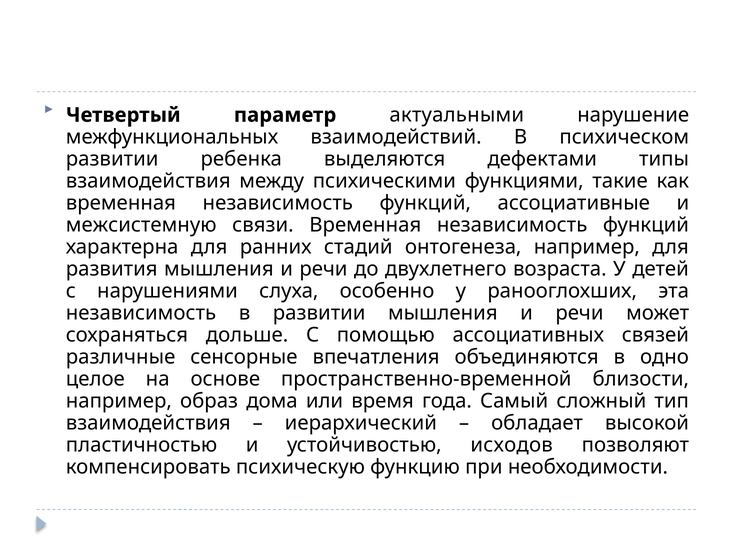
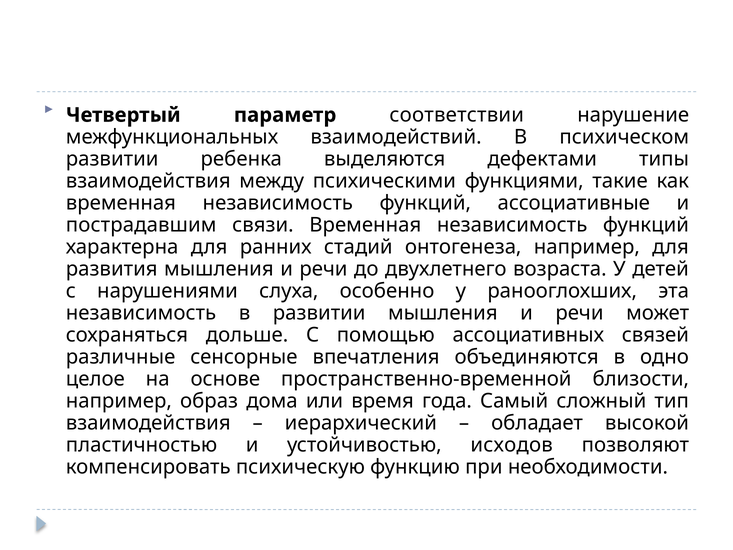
актуальными: актуальными -> соответствии (457, 115)
межсистемную: межсистемную -> пострадавшим (141, 225)
